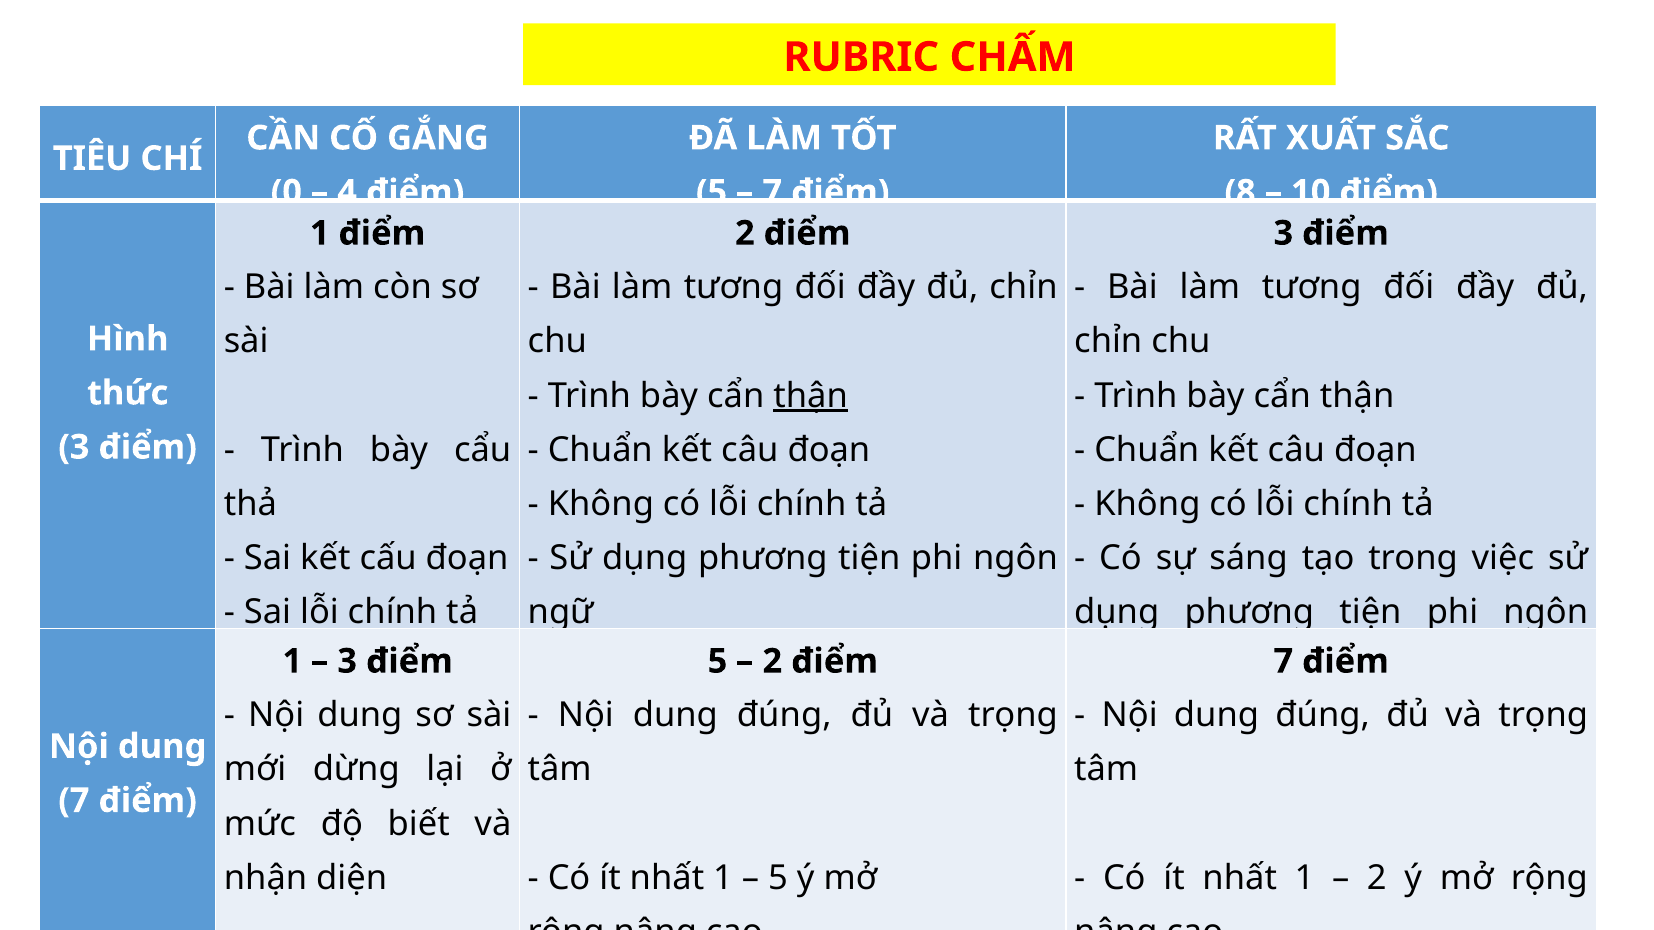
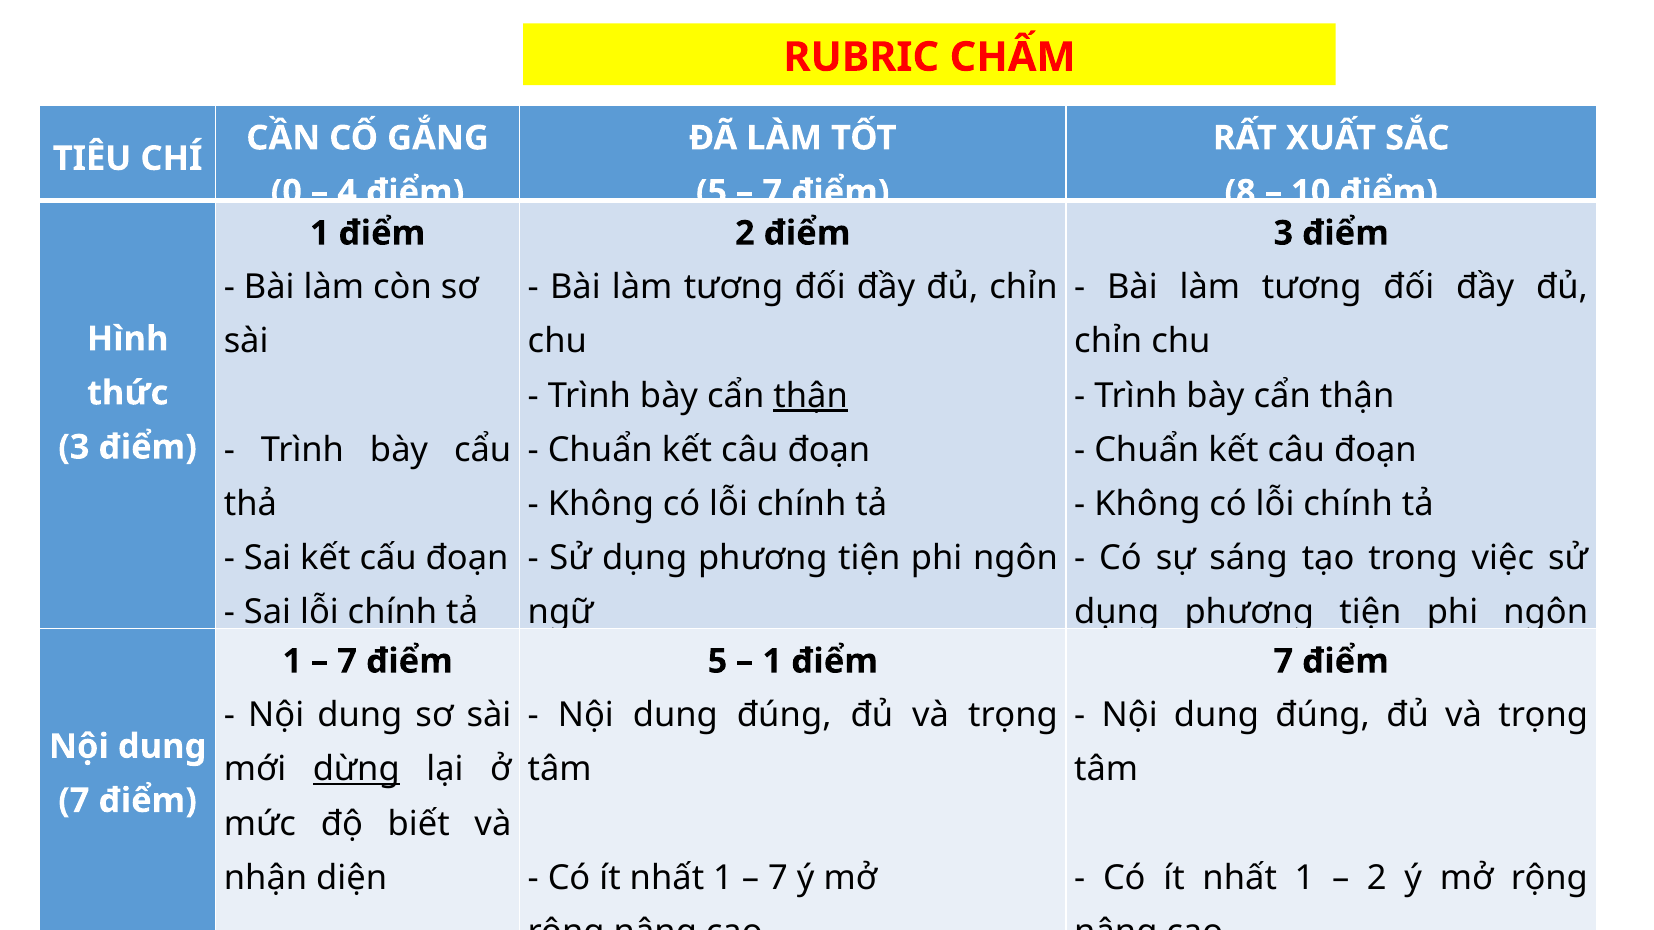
3: 3 -> 7 (347, 662)
2: 2 -> 1 (772, 662)
dừng underline: none -> present (356, 770)
5: 5 -> 7 (778, 878)
